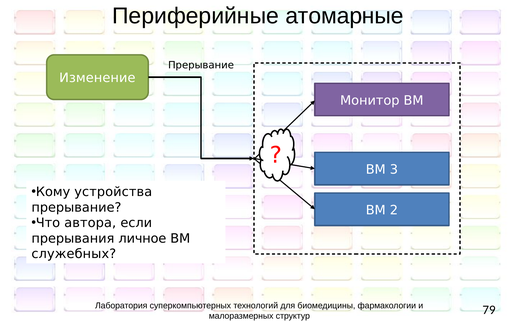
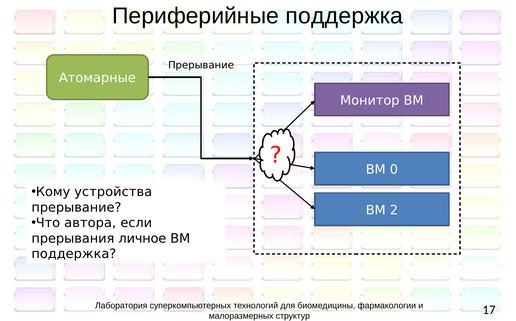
Периферийные атомарные: атомарные -> поддержка (344, 16)
Изменение: Изменение -> Атомарные (97, 78)
3: 3 -> 0 (394, 169)
служебных: служебных -> поддержка (74, 254)
79: 79 -> 17 (489, 310)
